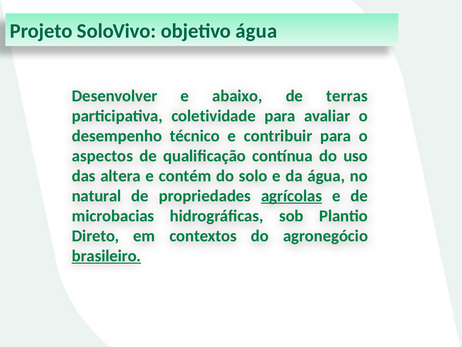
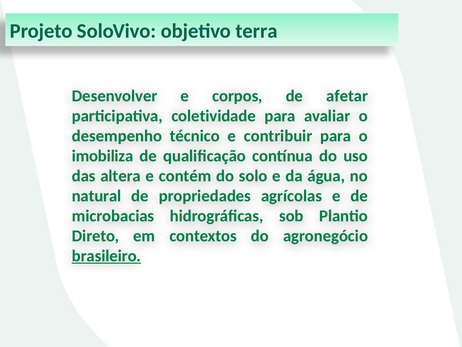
objetivo água: água -> terra (257, 31)
abaixo: abaixo -> corpos (237, 96)
terras: terras -> afetar (347, 96)
aspectos: aspectos -> imobiliza (103, 156)
agrícolas underline: present -> none (292, 196)
